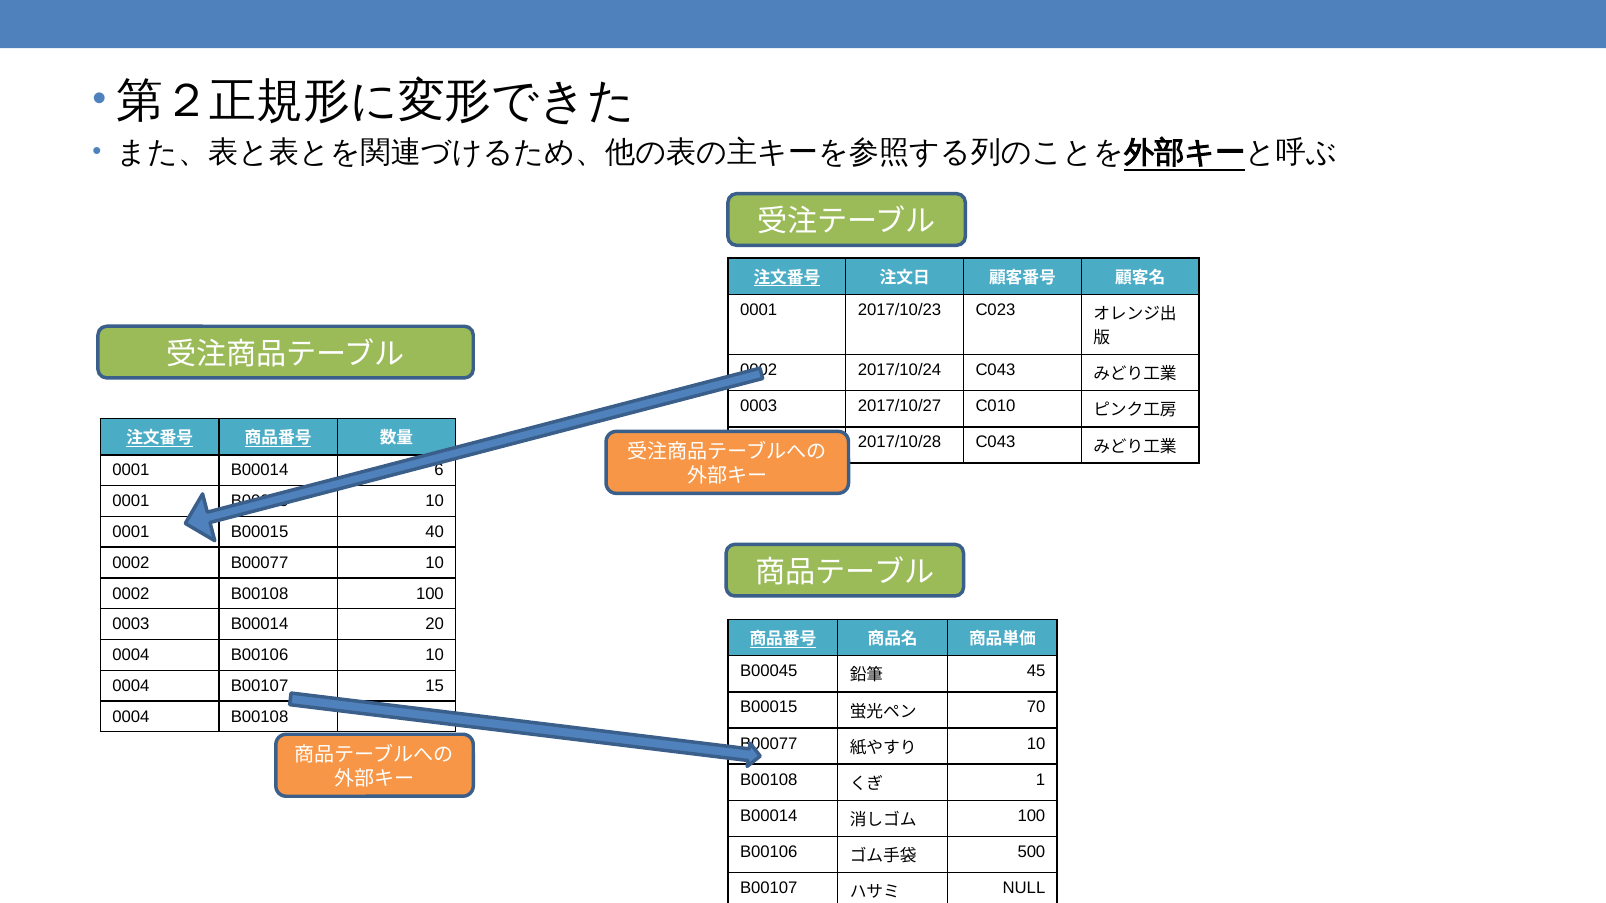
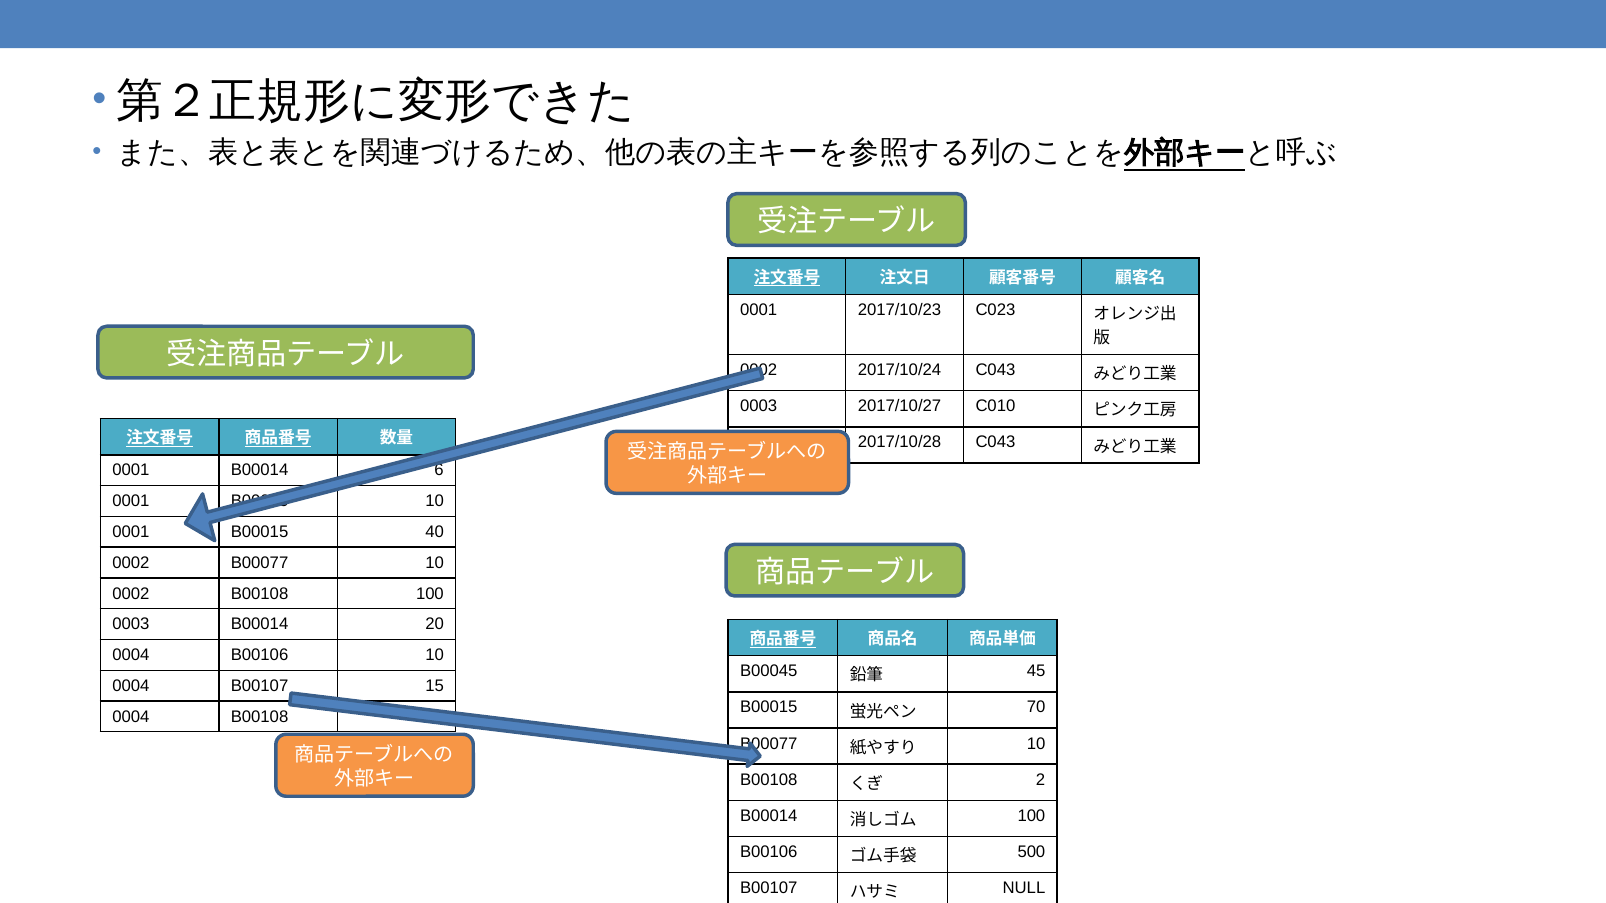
1: 1 -> 2 (1041, 780)
